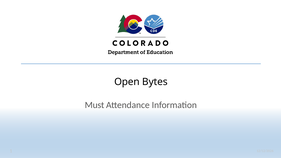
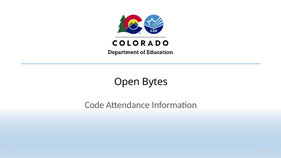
Must: Must -> Code (95, 105)
